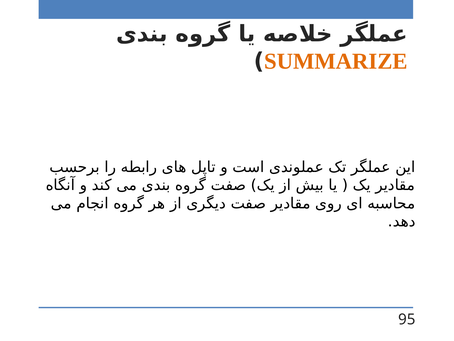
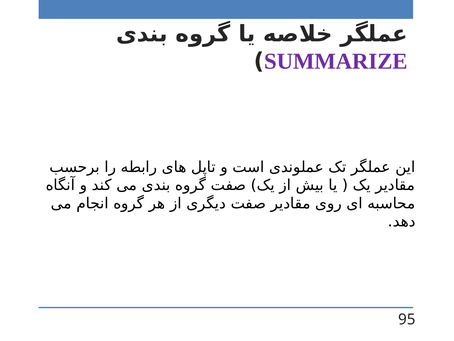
SUMMARIZE colour: orange -> purple (336, 61)
